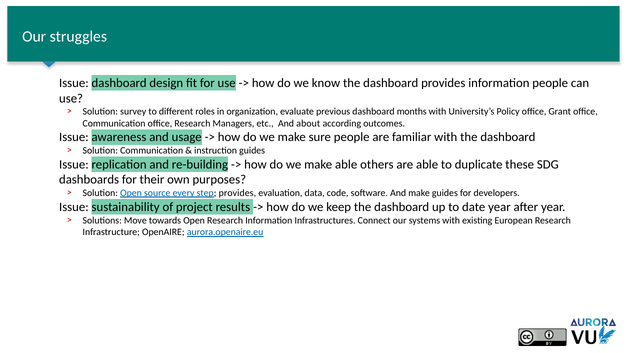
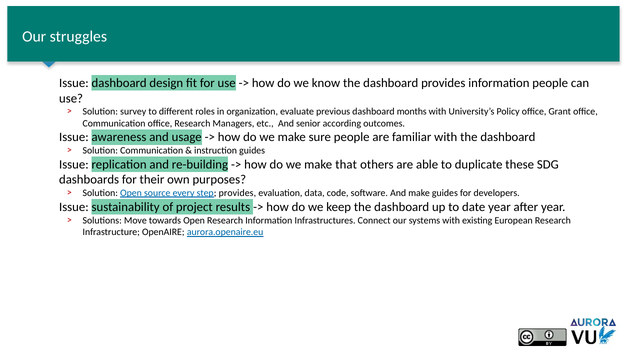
about: about -> senior (308, 123)
make able: able -> that (346, 164)
